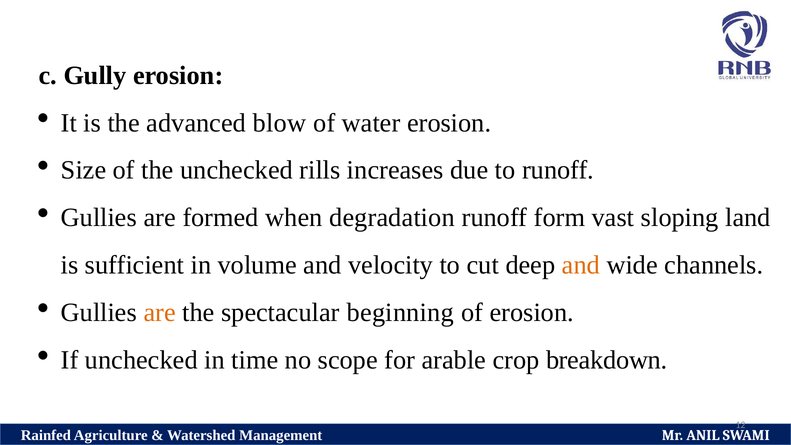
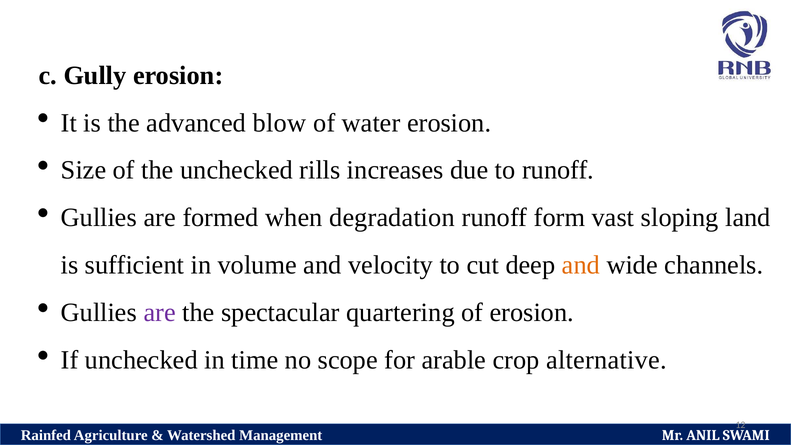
are colour: orange -> purple (160, 313)
beginning: beginning -> quartering (400, 313)
breakdown: breakdown -> alternative (606, 360)
